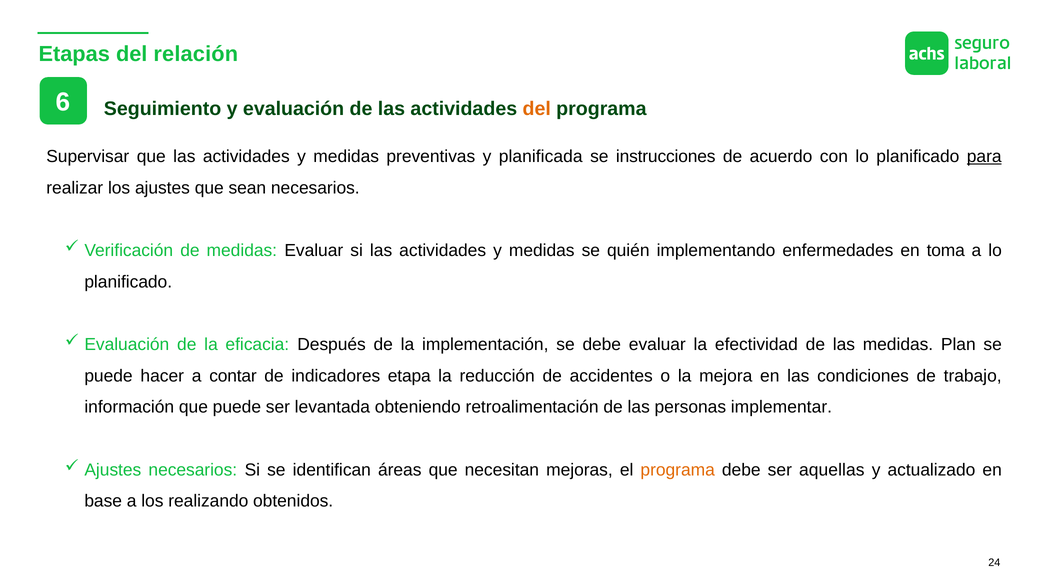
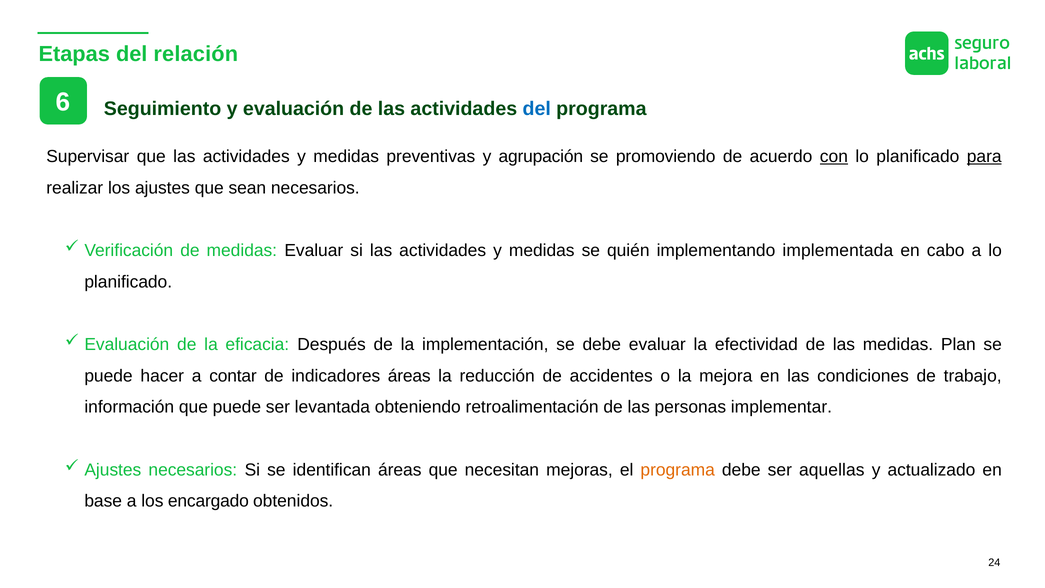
del colour: orange -> blue (537, 109)
planificada: planificada -> agrupación (541, 157)
instrucciones: instrucciones -> promoviendo (666, 157)
con underline: none -> present (834, 157)
enfermedades: enfermedades -> implementada (838, 250)
toma: toma -> cabo (946, 250)
indicadores etapa: etapa -> áreas (409, 376)
realizando: realizando -> encargado (208, 501)
